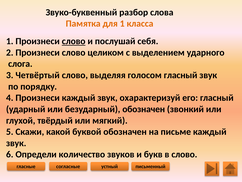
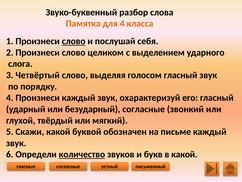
для 1: 1 -> 4 (122, 24)
безударный обозначен: обозначен -> согласные (144, 109)
количество underline: none -> present (82, 154)
в слово: слово -> какой (184, 154)
